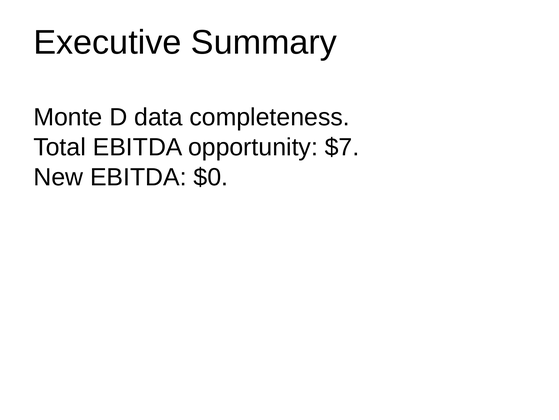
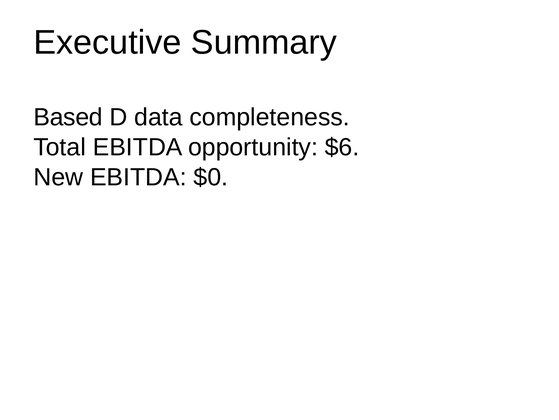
Monte: Monte -> Based (68, 117)
$7: $7 -> $6 (342, 147)
